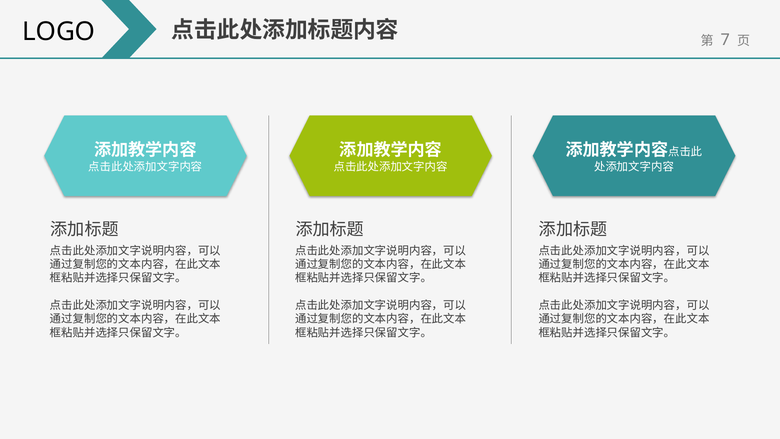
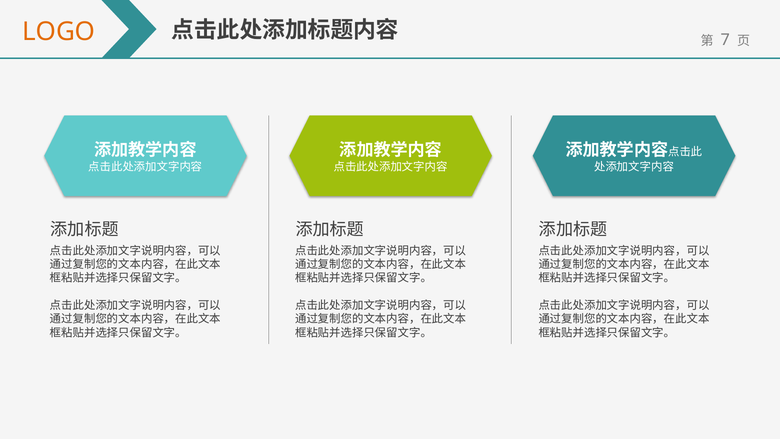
LOGO colour: black -> orange (59, 32)
